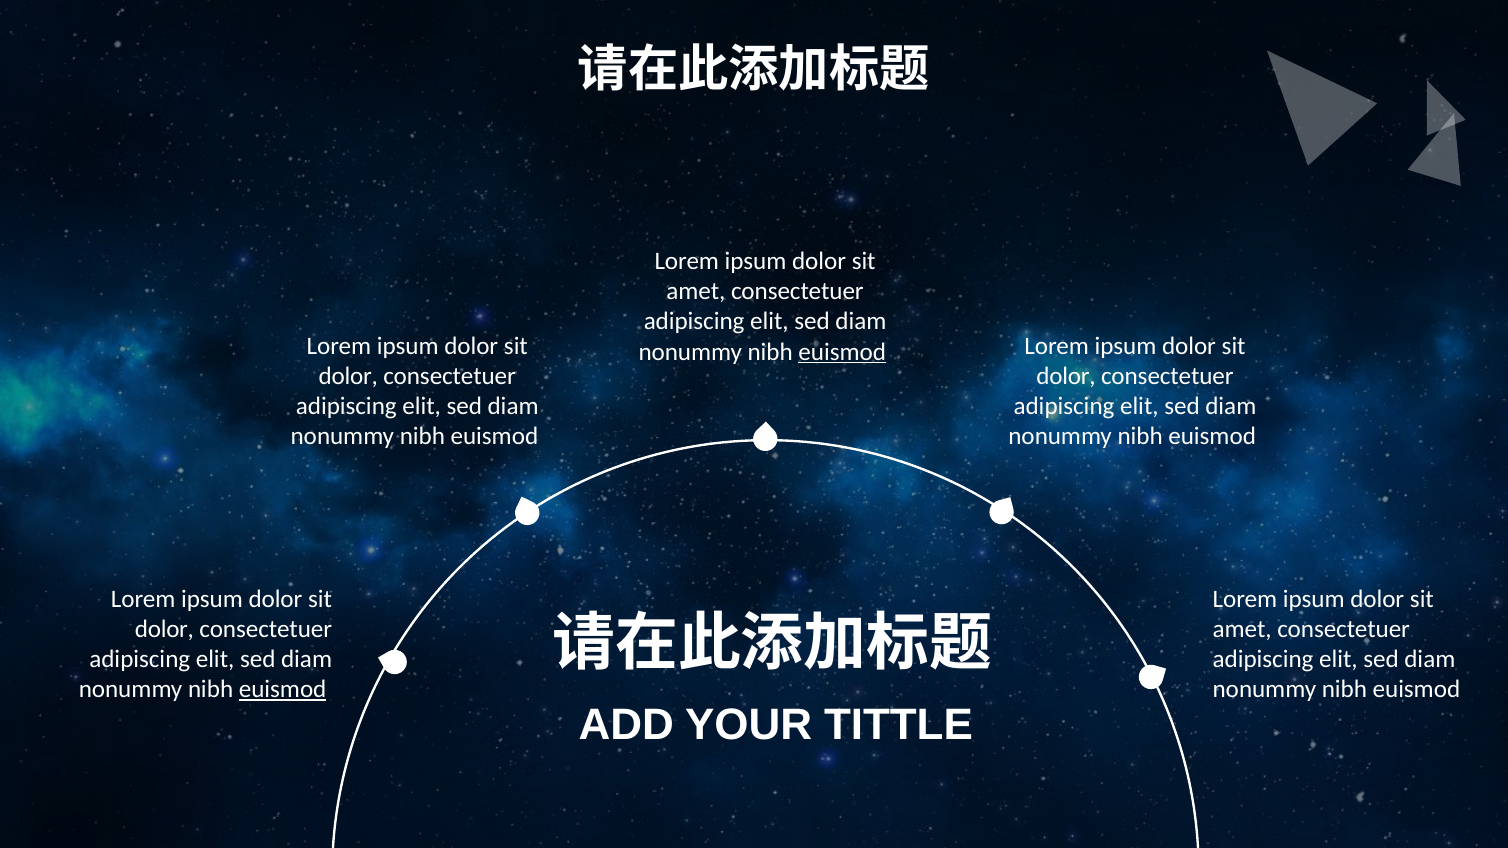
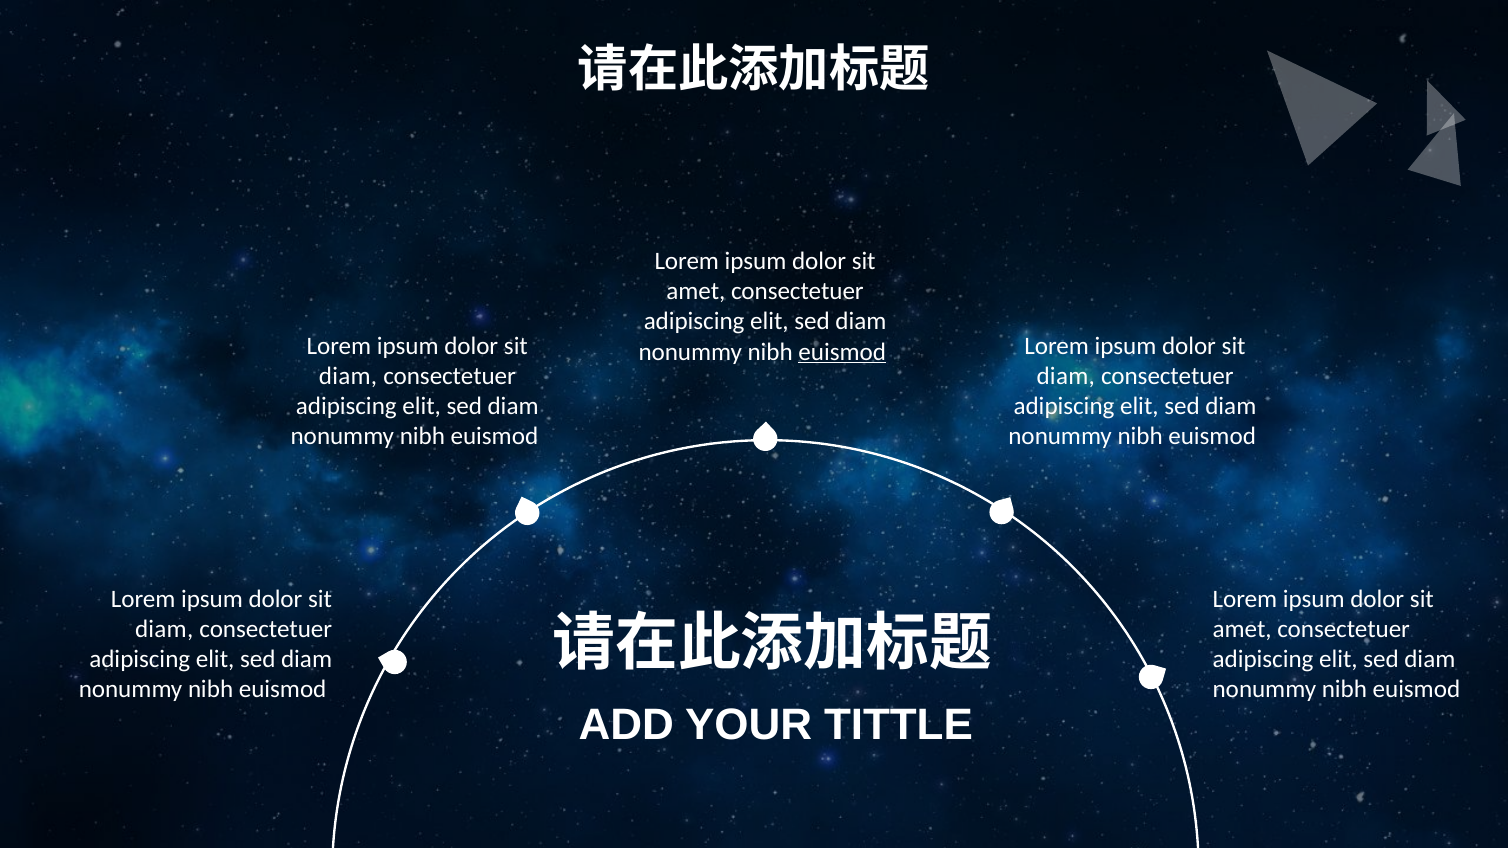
dolor: dolor -> diam (348, 376)
dolor: dolor -> diam (1066, 376)
dolor: dolor -> diam (164, 629)
euismod underline: present -> none (283, 689)
